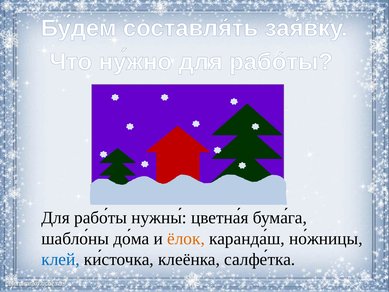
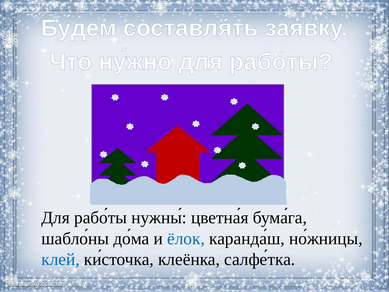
ёлок colour: orange -> blue (186, 238)
